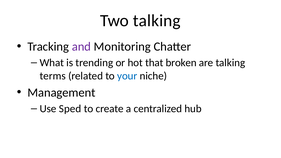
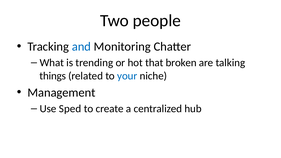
Two talking: talking -> people (157, 21)
and colour: purple -> blue (81, 47)
terms: terms -> things (53, 76)
